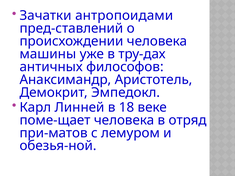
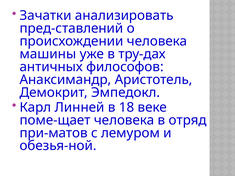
антропоидами: антропоидами -> анализировать (124, 16)
